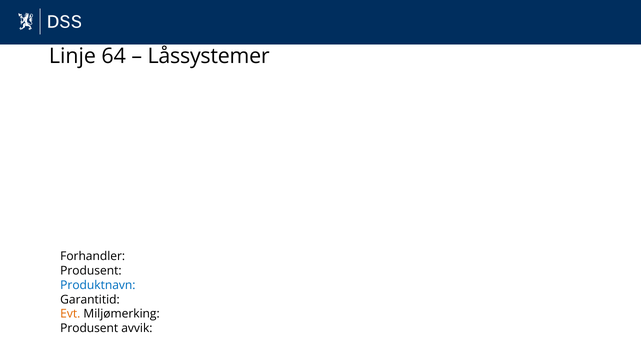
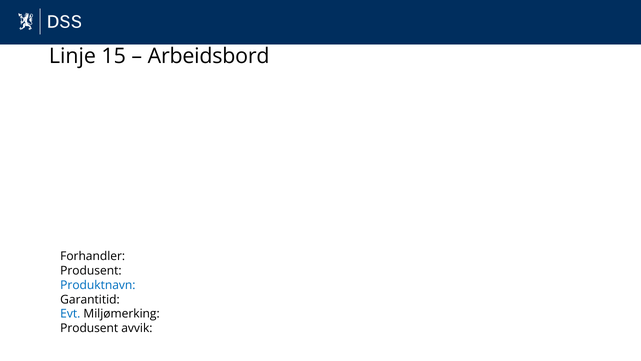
64: 64 -> 15 (114, 56)
Låssystemer: Låssystemer -> Arbeidsbord (209, 56)
Evt colour: orange -> blue (70, 314)
